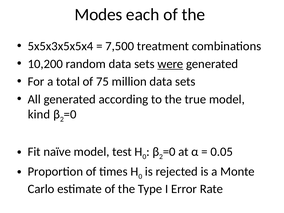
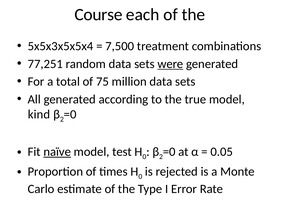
Modes: Modes -> Course (98, 15)
10,200: 10,200 -> 77,251 (45, 64)
naïve underline: none -> present (57, 152)
